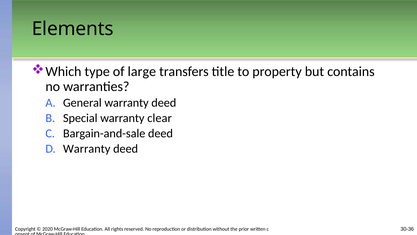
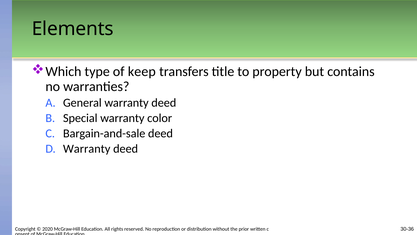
large: large -> keep (142, 71)
clear: clear -> color (160, 118)
